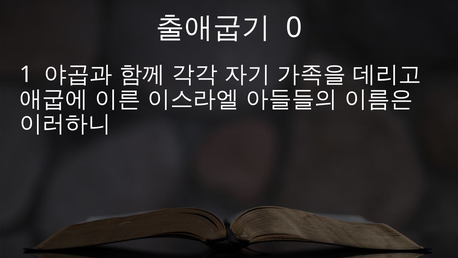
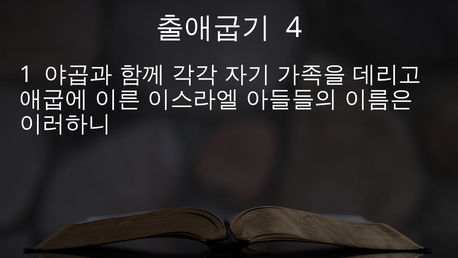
0: 0 -> 4 (294, 28)
